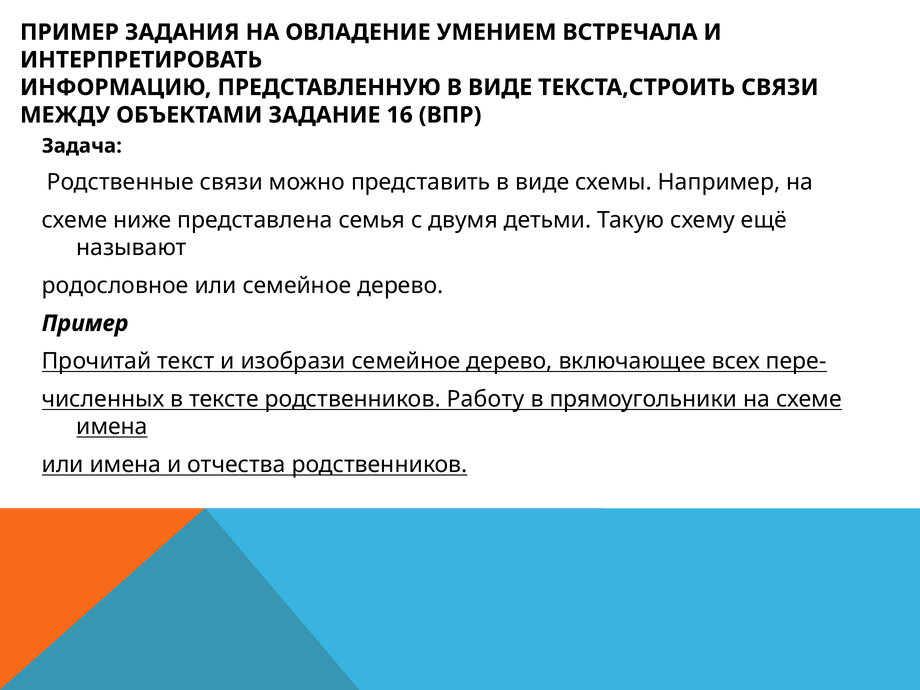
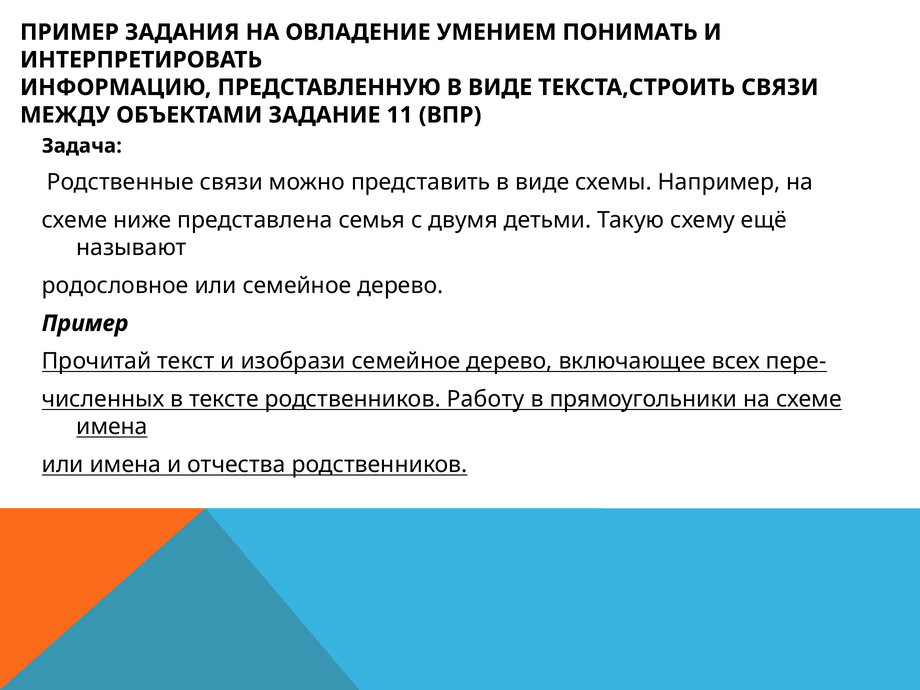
ВСТРЕЧАЛА: ВСТРЕЧАЛА -> ПОНИМАТЬ (630, 32)
16: 16 -> 11 (400, 115)
